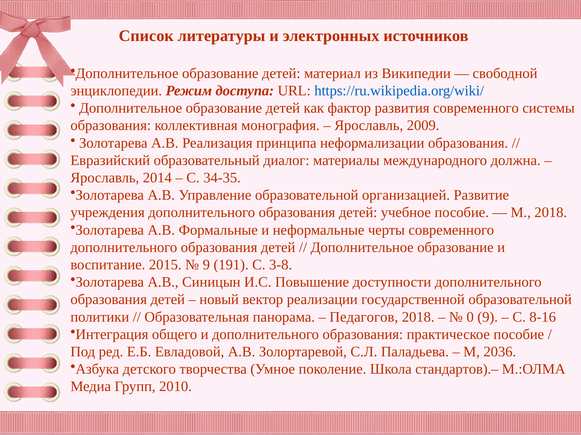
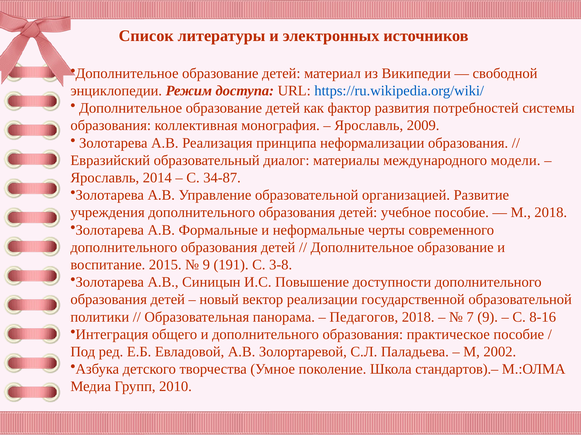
развития современного: современного -> потребностей (476, 108)
должна: должна -> модели (516, 161)
34-35: 34-35 -> 34-87 (222, 178)
0: 0 -> 7 (470, 317)
2036: 2036 -> 2002 (500, 352)
